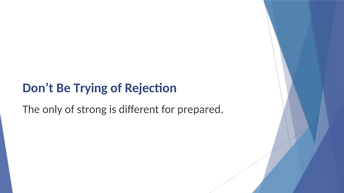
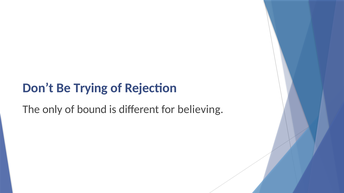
strong: strong -> bound (92, 110)
prepared: prepared -> believing (200, 110)
